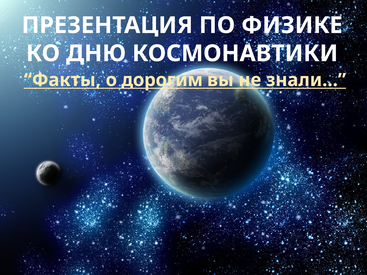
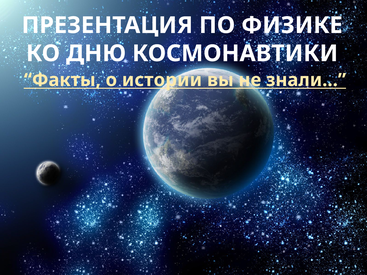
дорогим: дорогим -> истории (162, 80)
